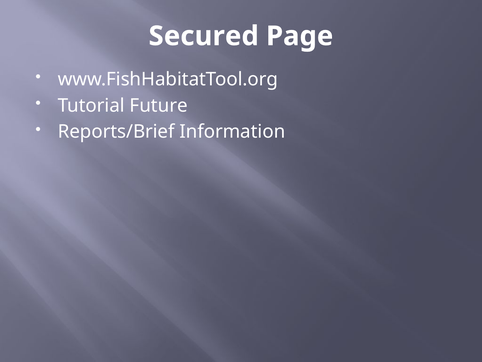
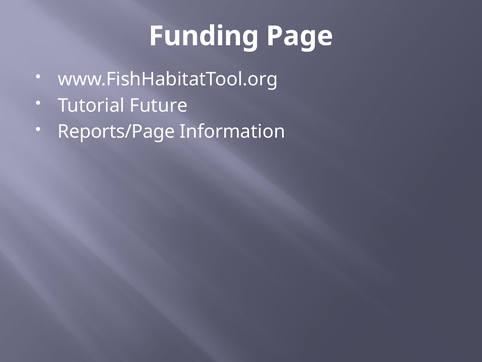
Secured: Secured -> Funding (204, 36)
Reports/Brief: Reports/Brief -> Reports/Page (116, 132)
